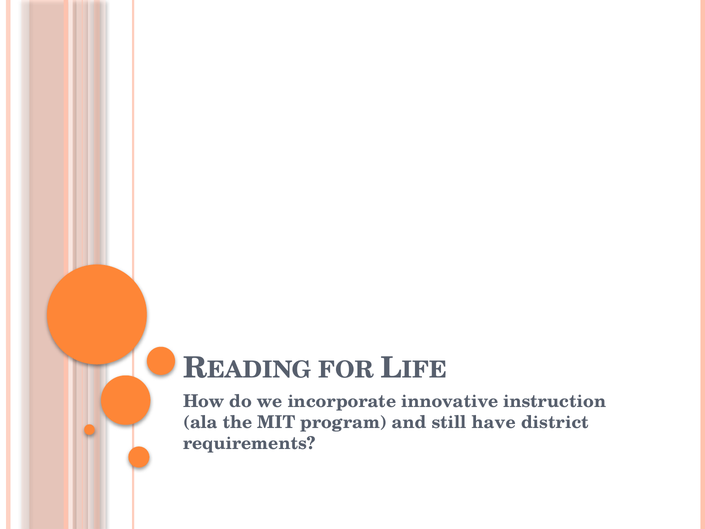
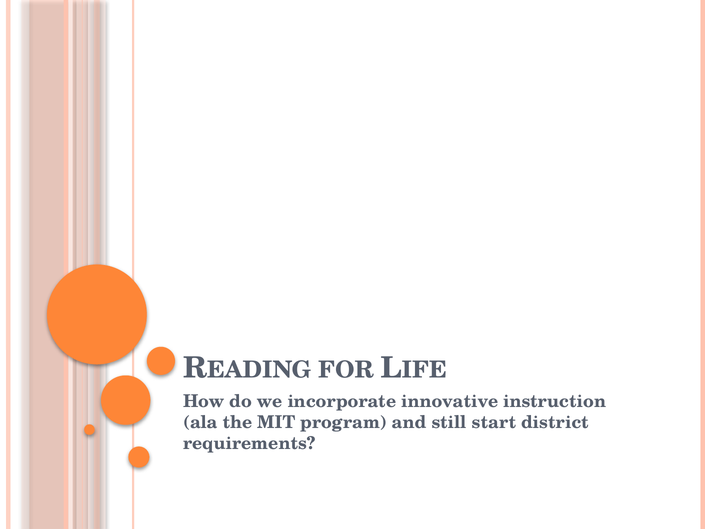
have: have -> start (494, 422)
